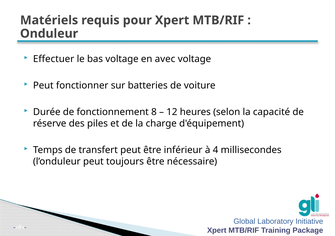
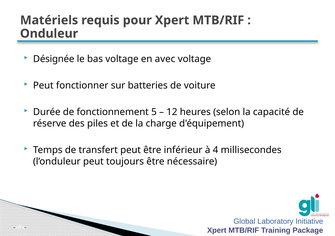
Effectuer: Effectuer -> Désignée (54, 59)
8: 8 -> 5 (154, 112)
